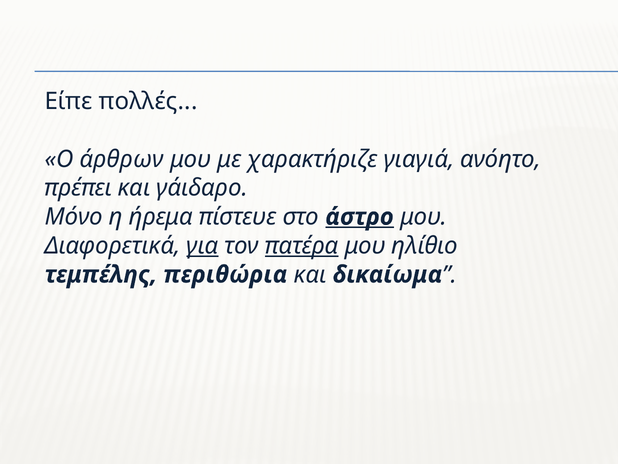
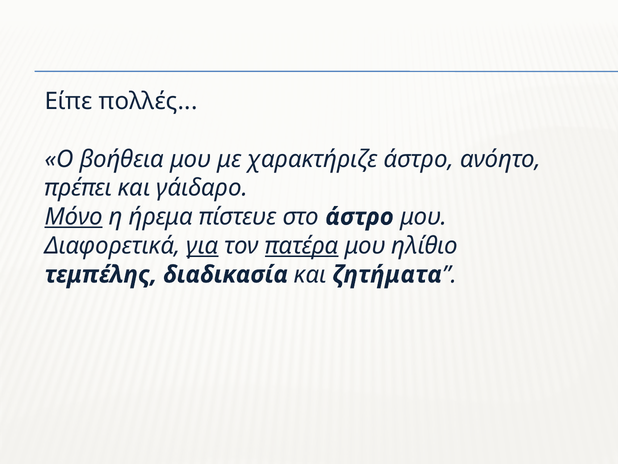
άρθρων: άρθρων -> βοήθεια (122, 159)
χαρακτήριζε γιαγιά: γιαγιά -> άστρο (419, 159)
Μόνο underline: none -> present (74, 217)
άστρο underline: present -> none (360, 217)
περιθώρια: περιθώρια -> διαδικασία (226, 274)
δικαίωμα: δικαίωμα -> ζητήματα (387, 274)
